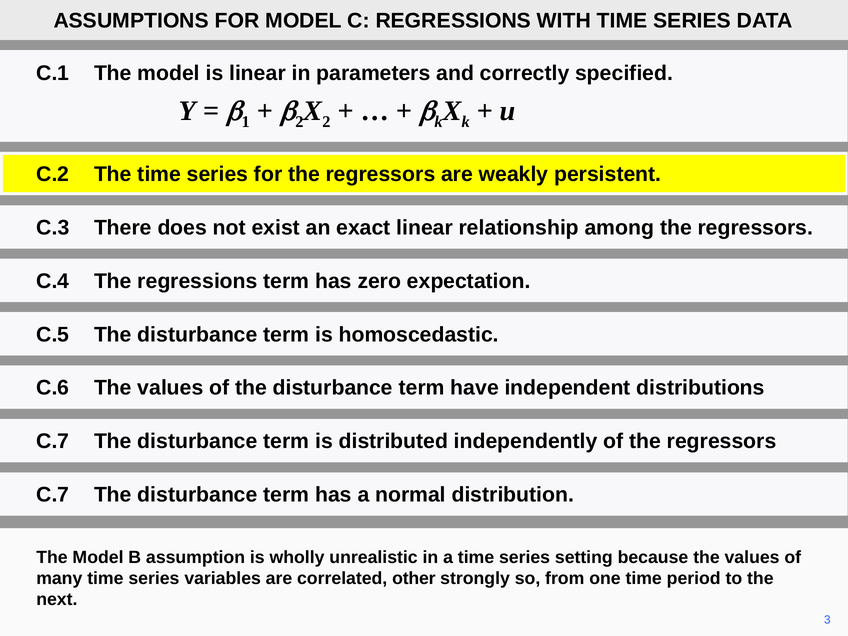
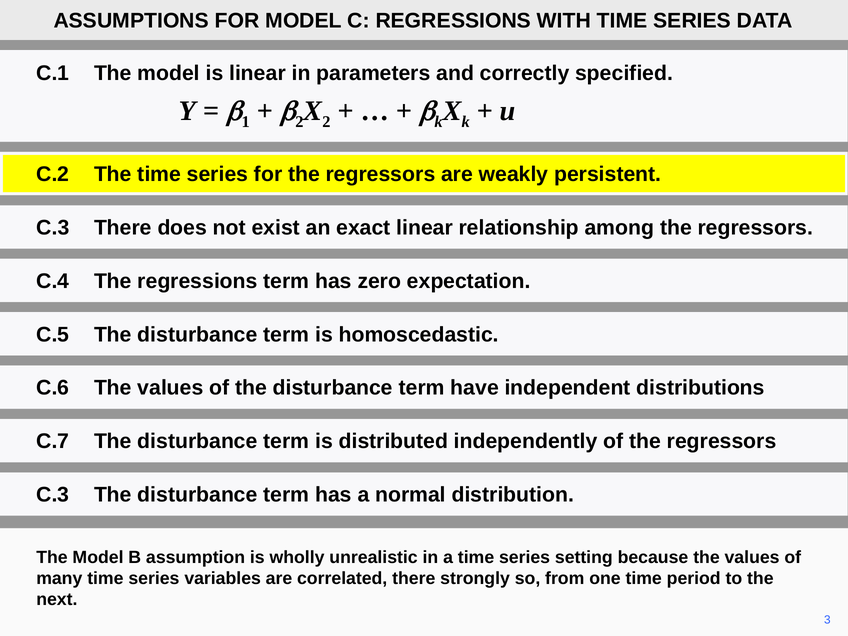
C.7: C.7 -> C.3 (53, 495)
correlated other: other -> there (414, 578)
